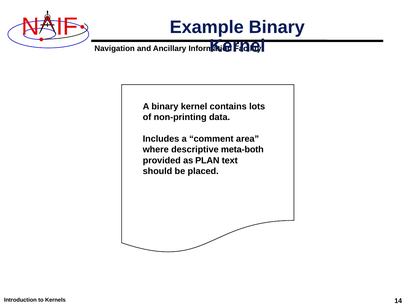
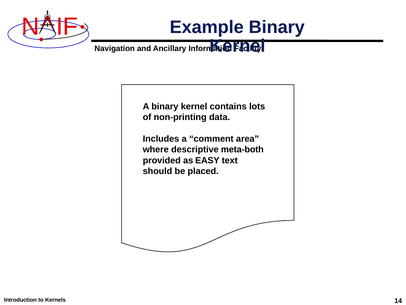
PLAN: PLAN -> EASY (207, 160)
